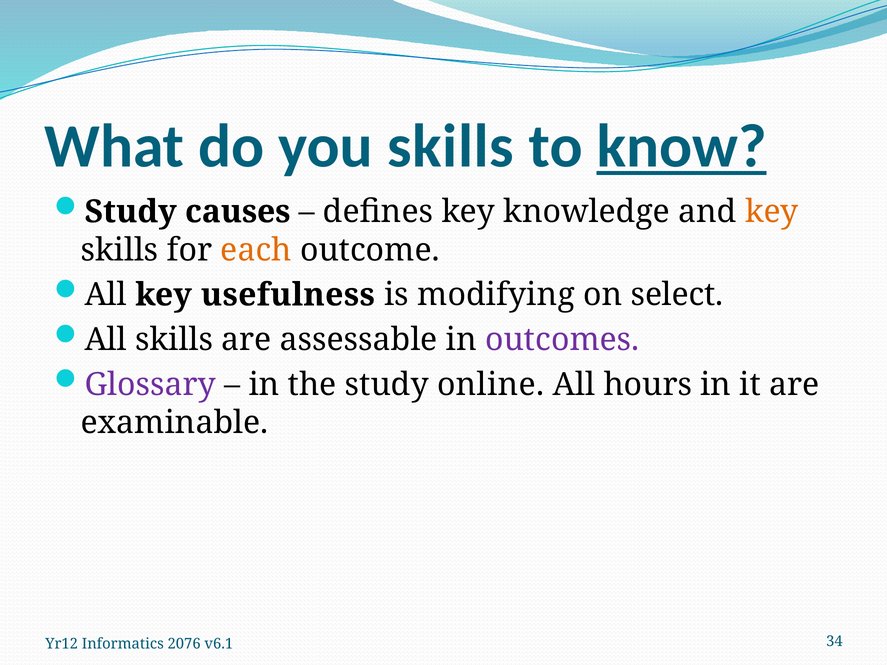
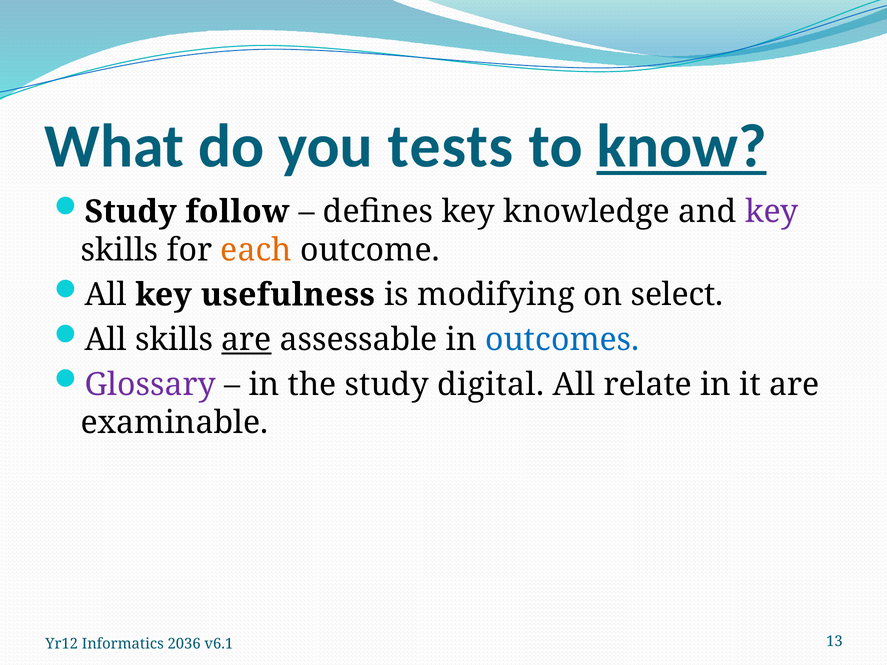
you skills: skills -> tests (451, 146)
causes: causes -> follow (237, 212)
key colour: orange -> purple (772, 212)
are underline: none -> present (246, 340)
outcomes colour: purple -> blue (562, 340)
online: online -> digital (491, 385)
hours: hours -> relate (648, 385)
2076: 2076 -> 2036 (184, 644)
34: 34 -> 13 (834, 642)
